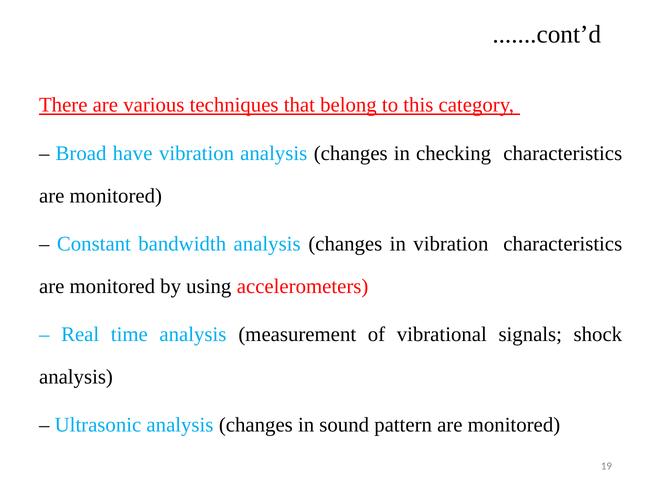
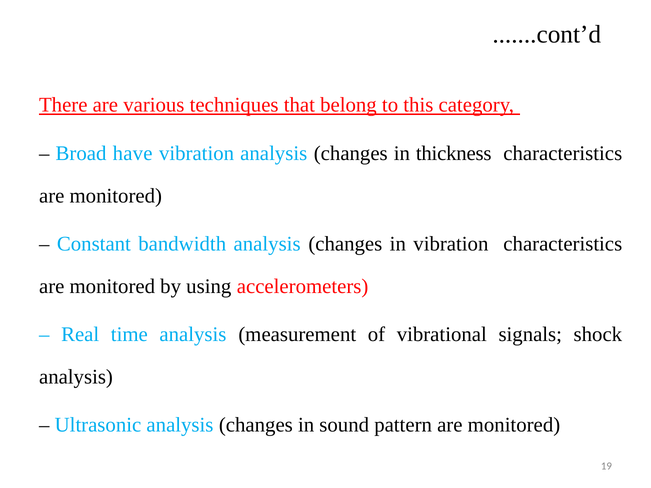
checking: checking -> thickness (454, 153)
